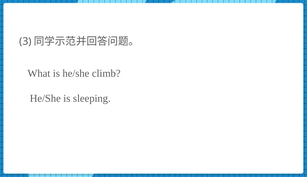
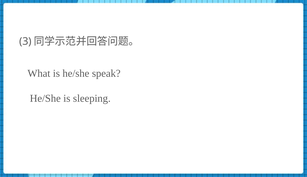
climb: climb -> speak (106, 73)
